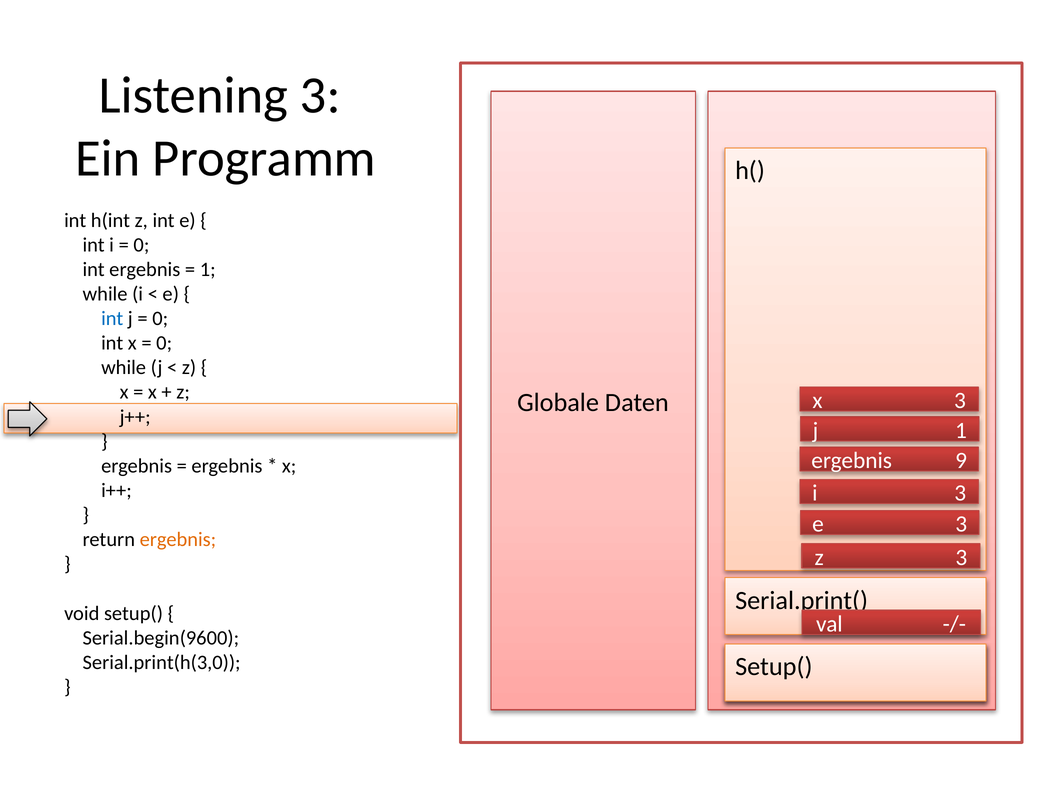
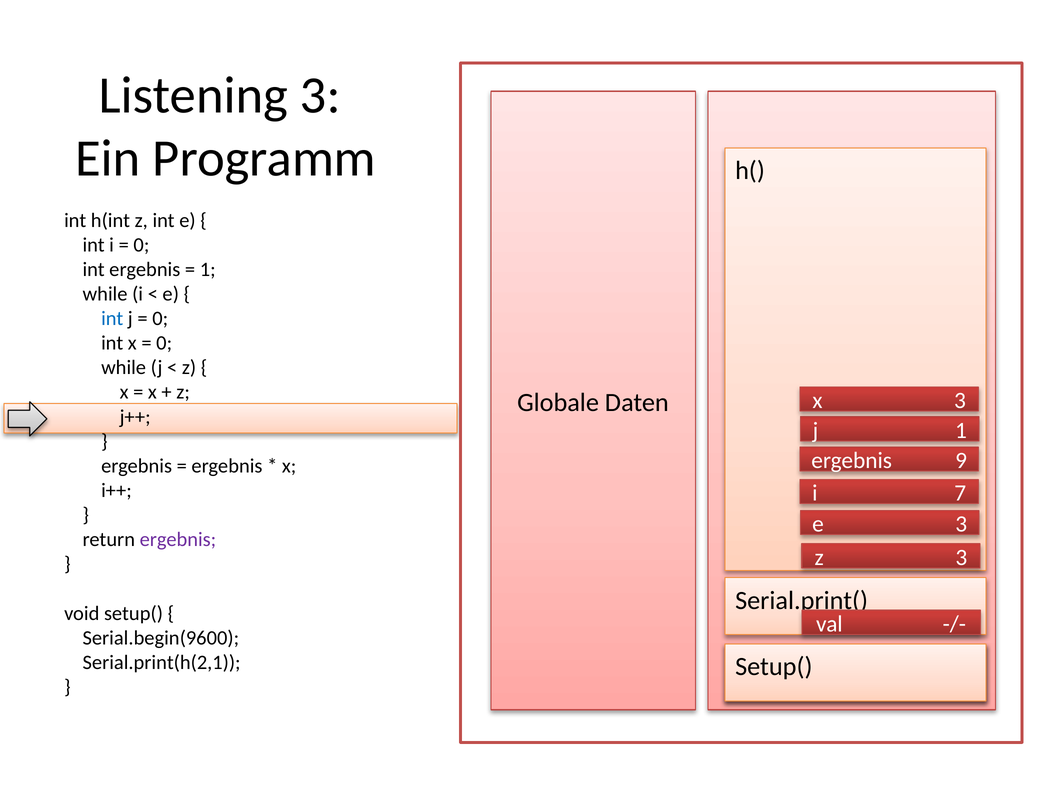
i 3: 3 -> 7 (960, 493)
ergebnis colour: orange -> purple (178, 540)
Serial.print(h(3,0: Serial.print(h(3,0 -> Serial.print(h(2,1 (162, 662)
